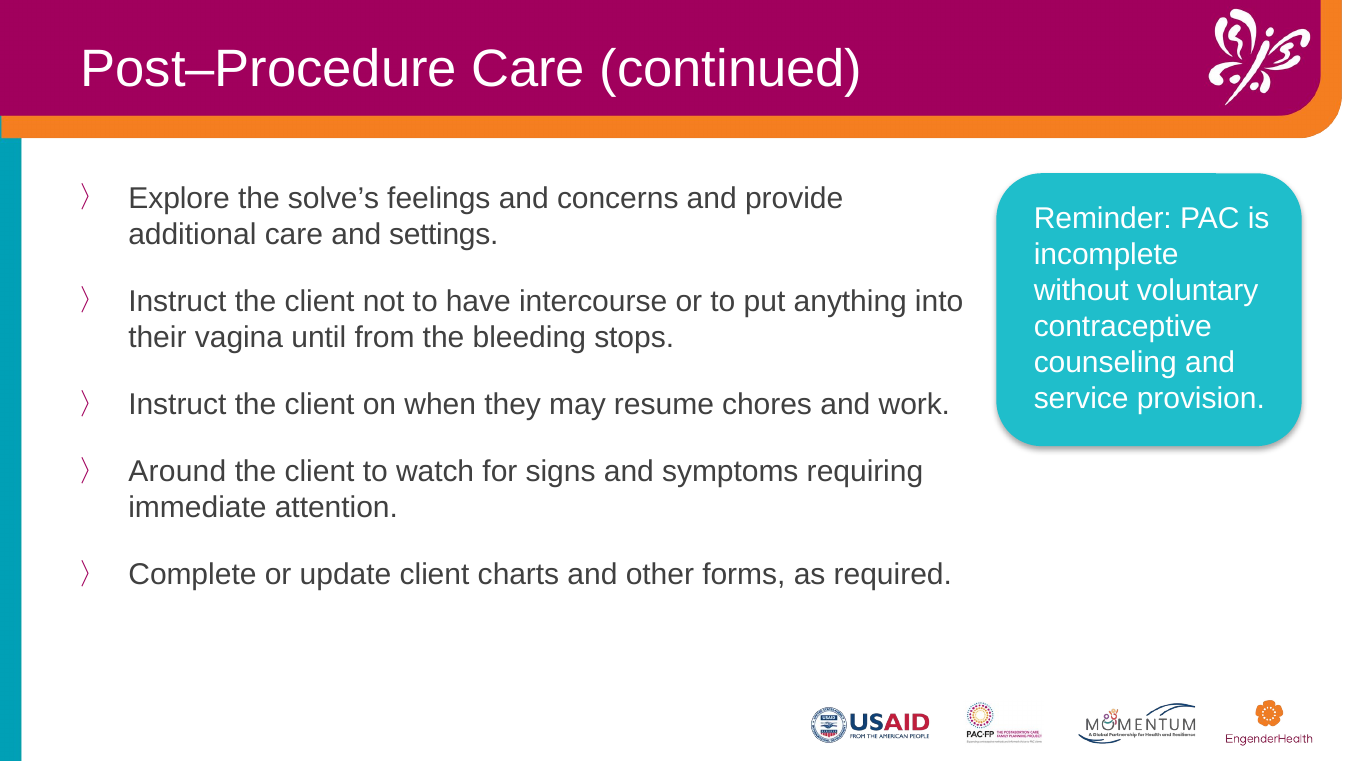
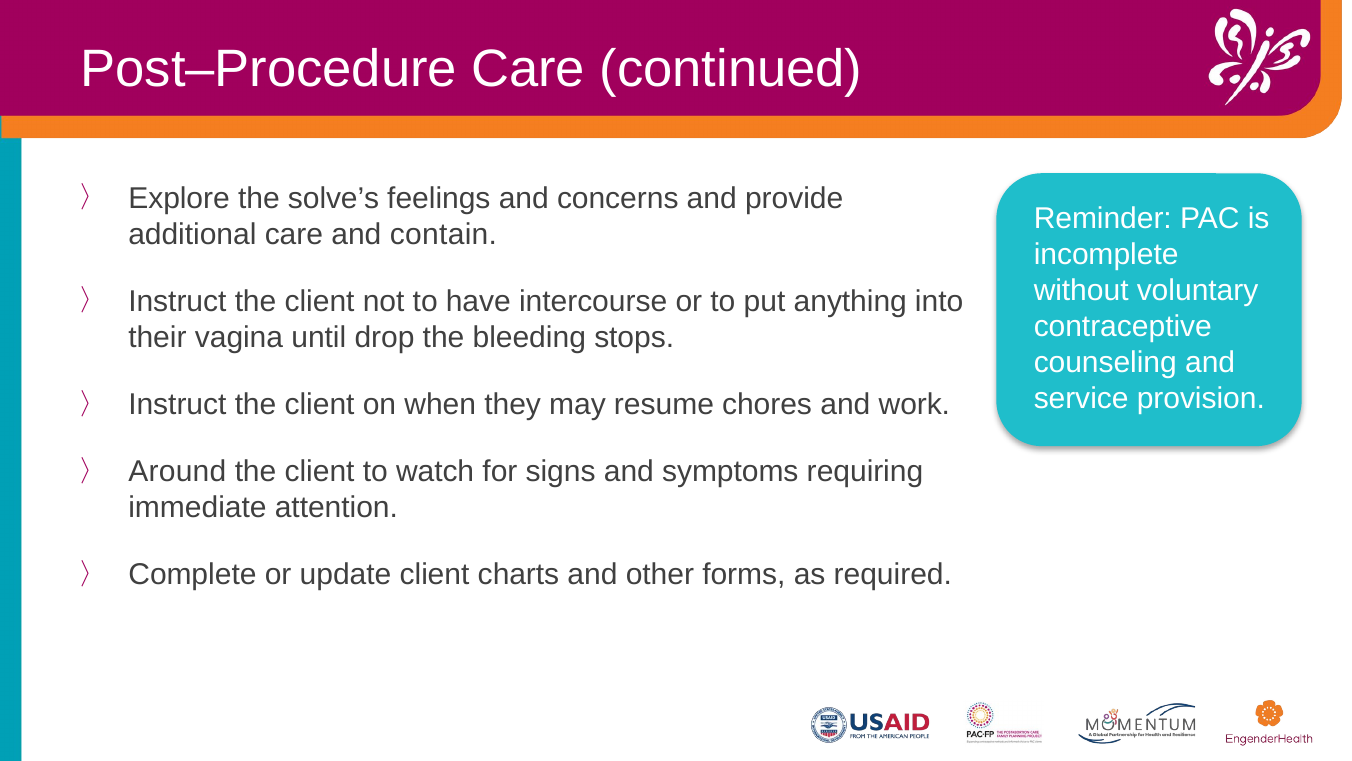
settings: settings -> contain (443, 234)
from: from -> drop (385, 337)
